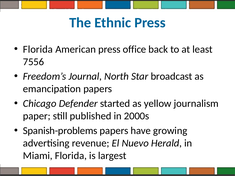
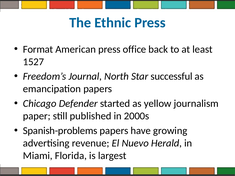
Florida: Florida -> Format (38, 49)
7556: 7556 -> 1527 (33, 62)
broadcast: broadcast -> successful (172, 76)
